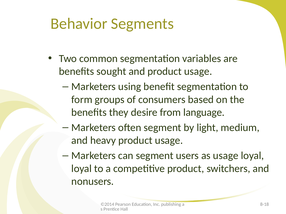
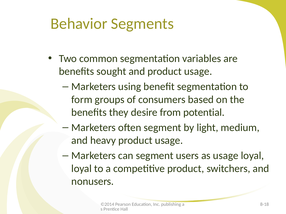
language: language -> potential (204, 113)
